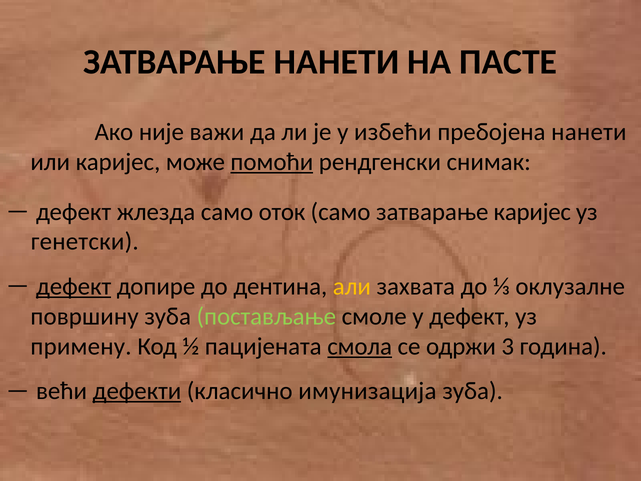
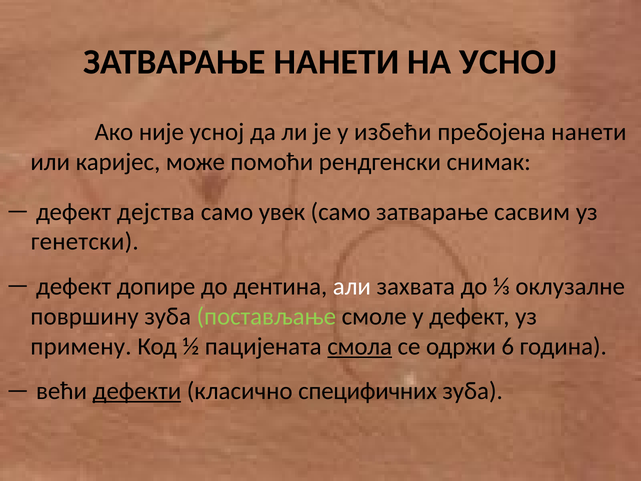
НА ПАСТЕ: ПАСТЕ -> УСНОЈ (508, 62)
није важи: важи -> усној (217, 132)
помоћи underline: present -> none (272, 162)
жлезда: жлезда -> дејства (156, 212)
оток: оток -> увек (282, 212)
затварање каријес: каријес -> сасвим (532, 212)
дефект underline: present -> none (74, 286)
али colour: yellow -> white (352, 286)
3: 3 -> 6 (508, 346)
имунизација: имунизација -> специфичних (368, 391)
